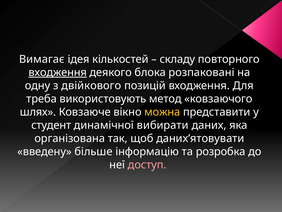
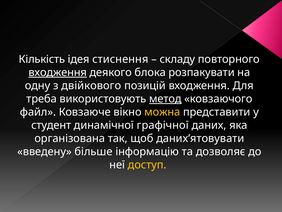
Вимагає: Вимагає -> Кількість (42, 59)
кількостей: кількостей -> стиснення (120, 59)
розпаковані: розпаковані -> розпакувати (202, 72)
метод underline: none -> present (165, 99)
шлях: шлях -> файл (38, 112)
вибирати: вибирати -> графічної (163, 125)
розробка: розробка -> дозволяє (221, 151)
доступ colour: pink -> yellow (147, 164)
